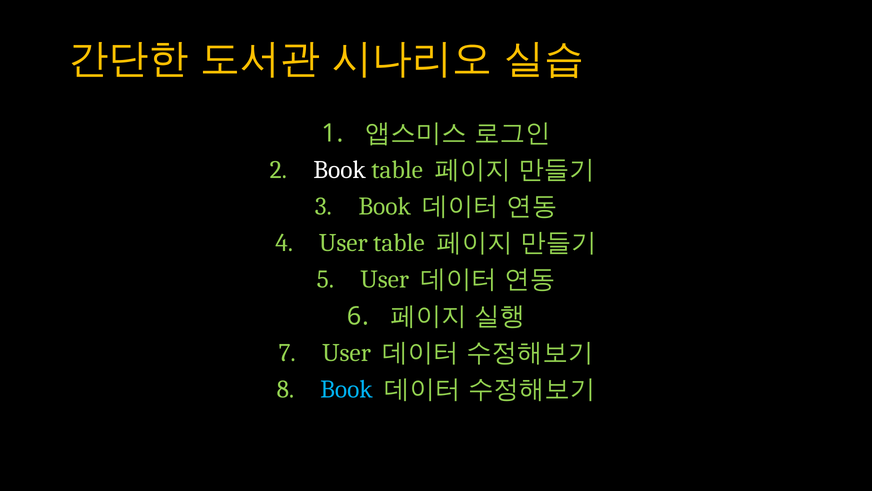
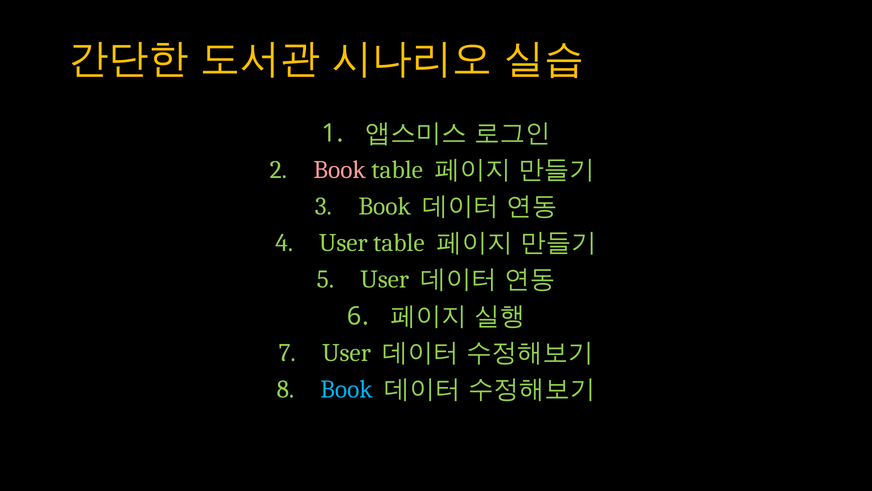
Book colour: white -> pink (340, 170)
